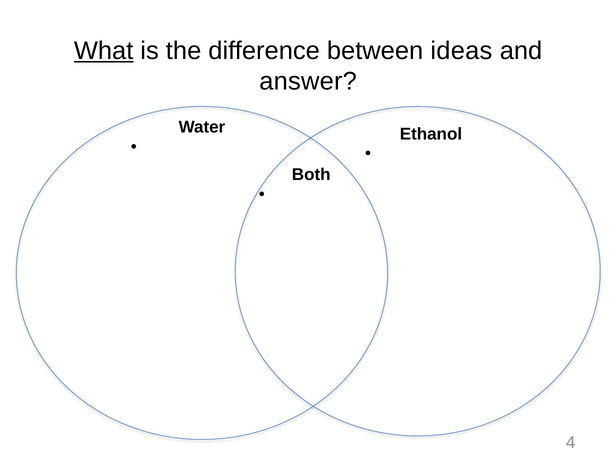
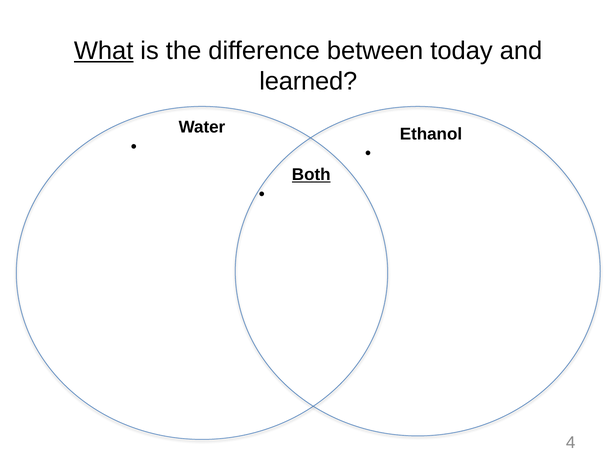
ideas: ideas -> today (462, 51)
answer: answer -> learned (308, 81)
Both underline: none -> present (311, 175)
